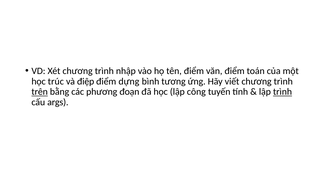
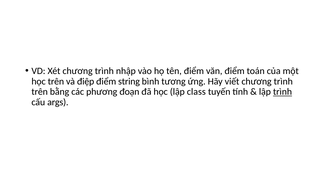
học trúc: trúc -> trên (56, 81)
dựng: dựng -> string (129, 81)
trên underline: present -> none (40, 92)
công: công -> class (196, 92)
